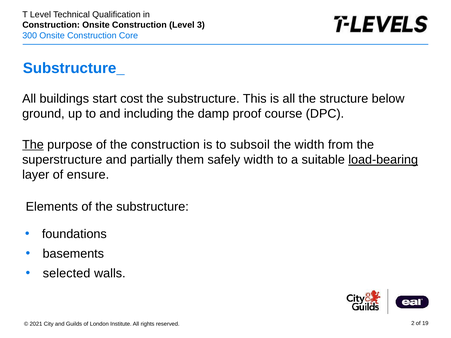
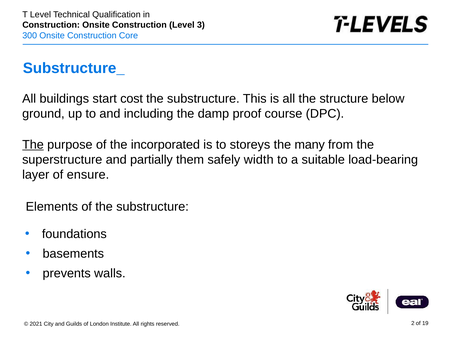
the construction: construction -> incorporated (165, 145)
subsoil: subsoil -> storeys (250, 145)
the width: width -> many (310, 145)
load-bearing underline: present -> none (383, 160)
selected: selected -> prevents (67, 274)
